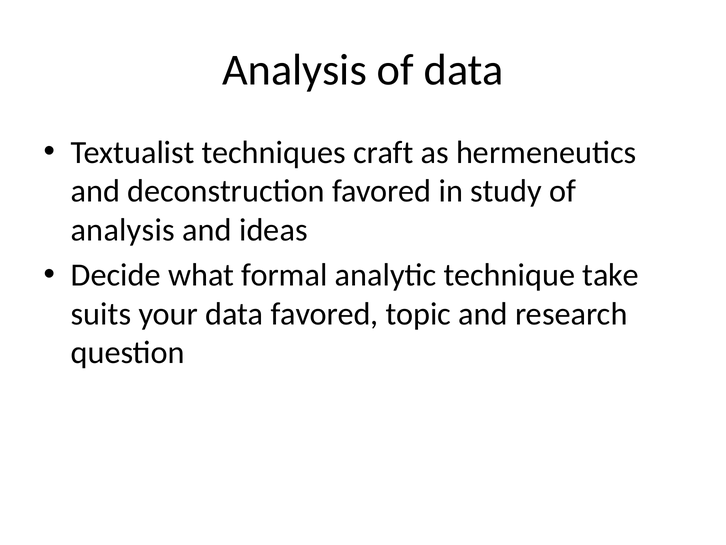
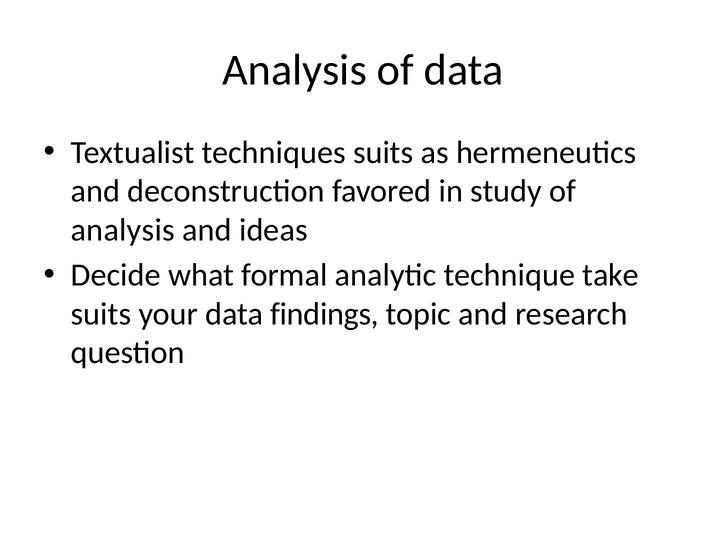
techniques craft: craft -> suits (383, 152)
data favored: favored -> findings (325, 314)
